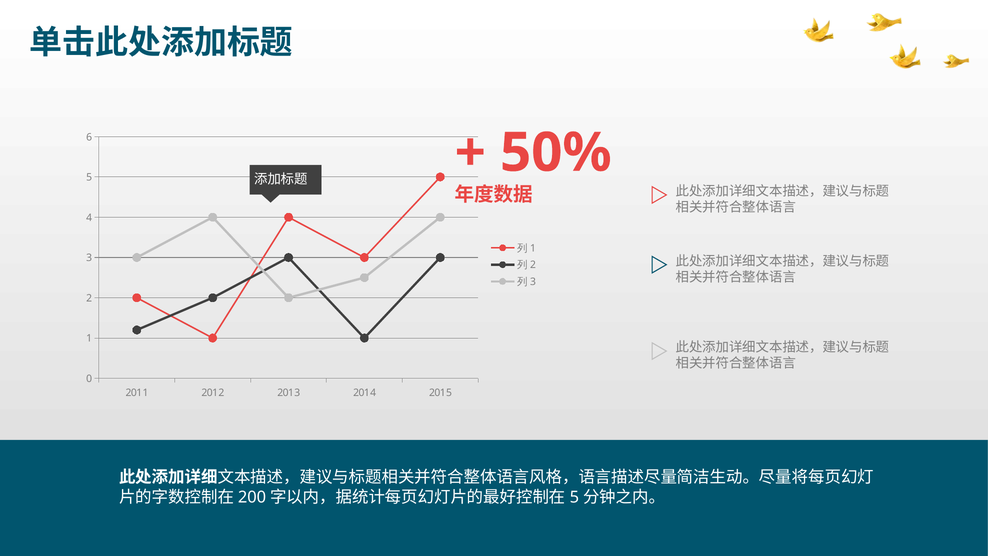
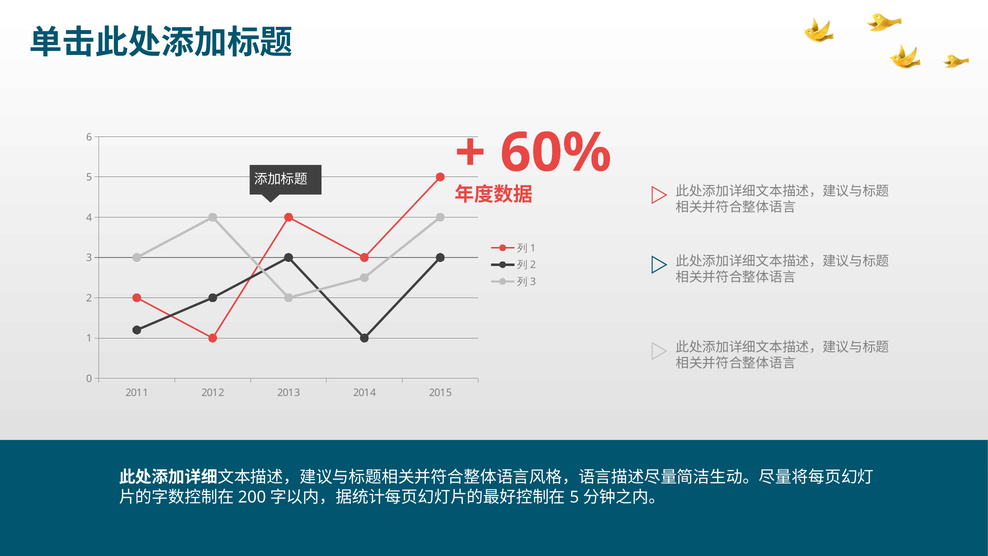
50%: 50% -> 60% (556, 153)
